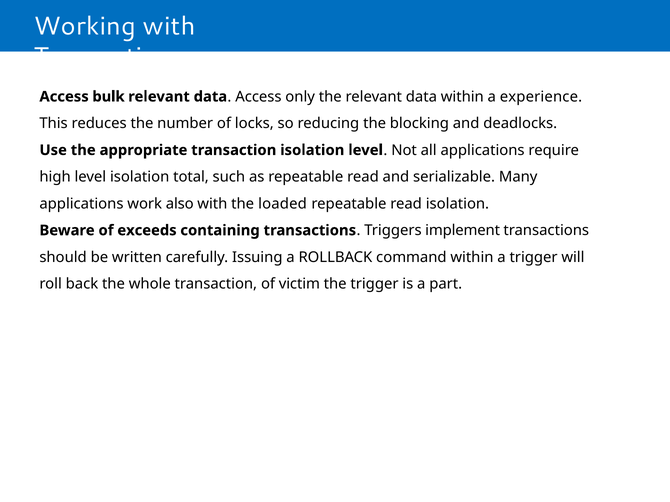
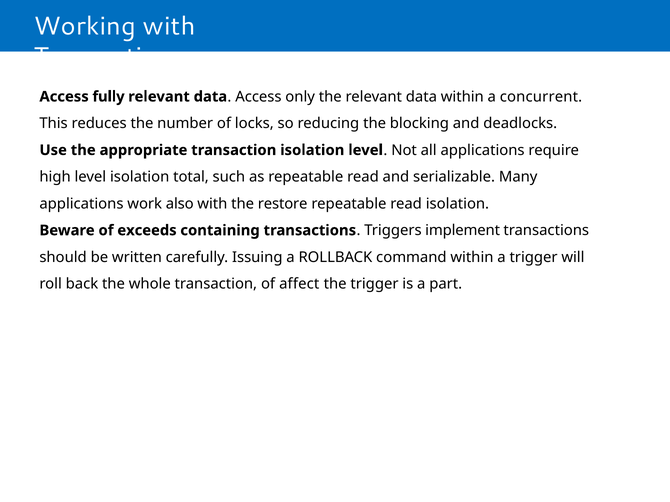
bulk: bulk -> fully (109, 97)
experience: experience -> concurrent (541, 97)
loaded: loaded -> restore (283, 204)
victim: victim -> affect (299, 284)
